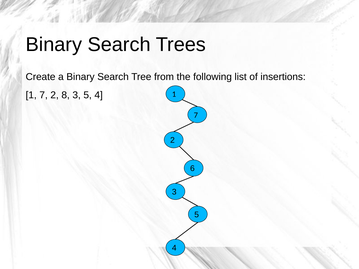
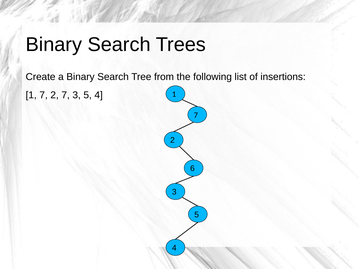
2 8: 8 -> 7 (66, 95)
